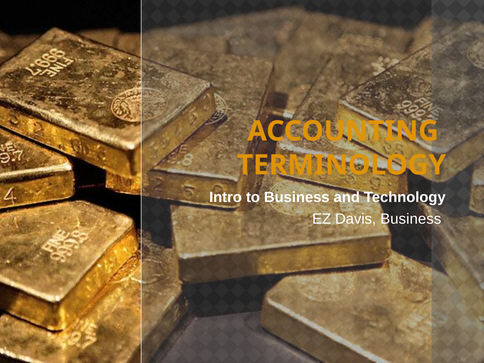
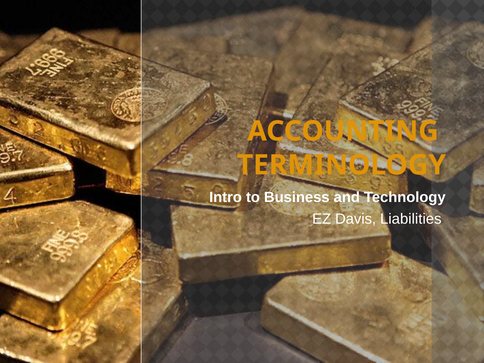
Davis Business: Business -> Liabilities (411, 219)
